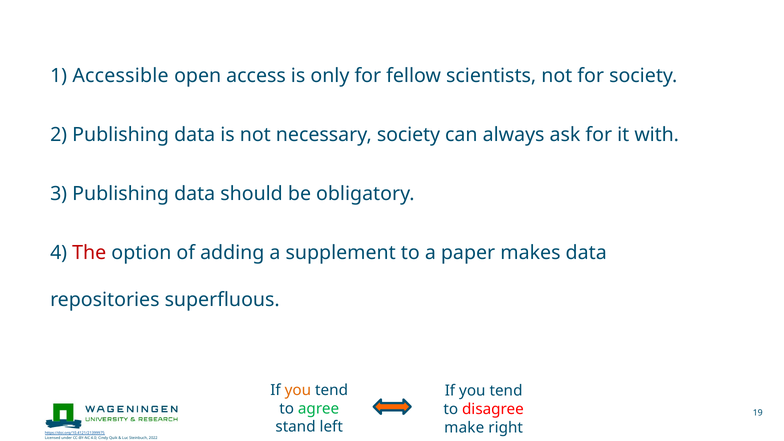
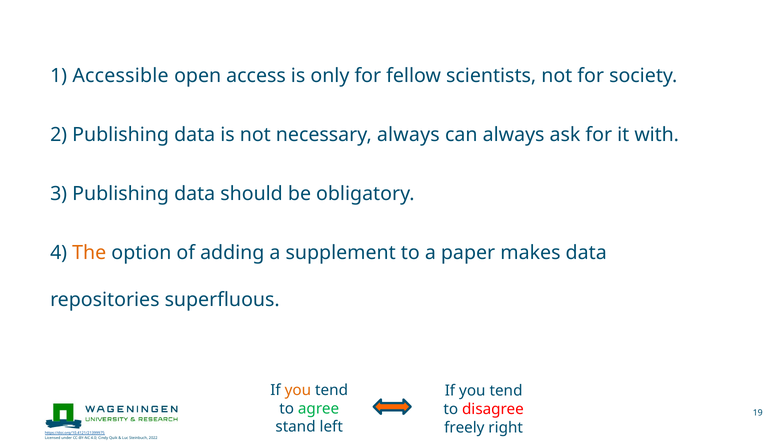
necessary society: society -> always (408, 135)
The colour: red -> orange (89, 253)
make: make -> freely (464, 428)
